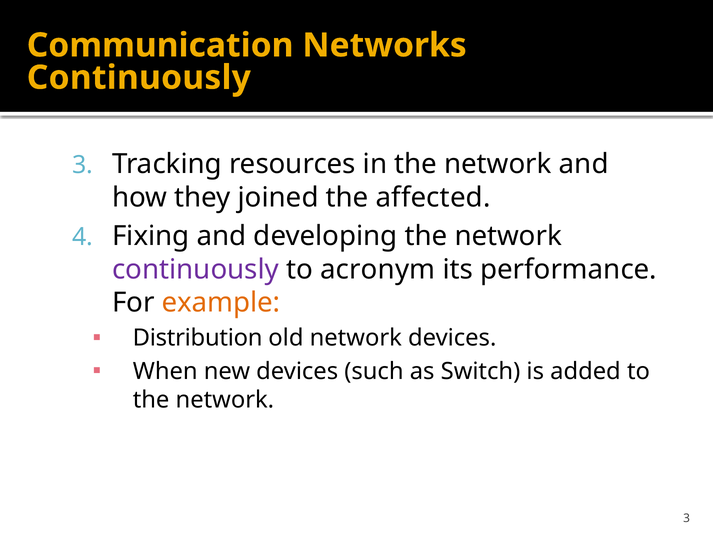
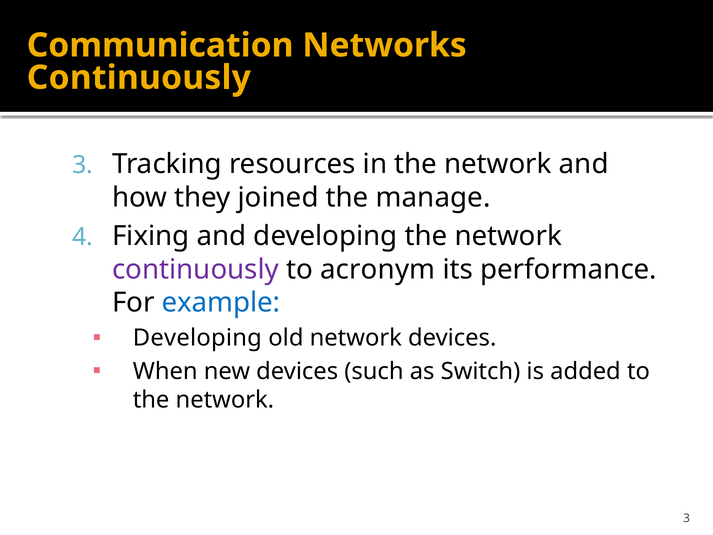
affected: affected -> manage (433, 197)
example colour: orange -> blue (221, 302)
Distribution: Distribution -> Developing (197, 338)
